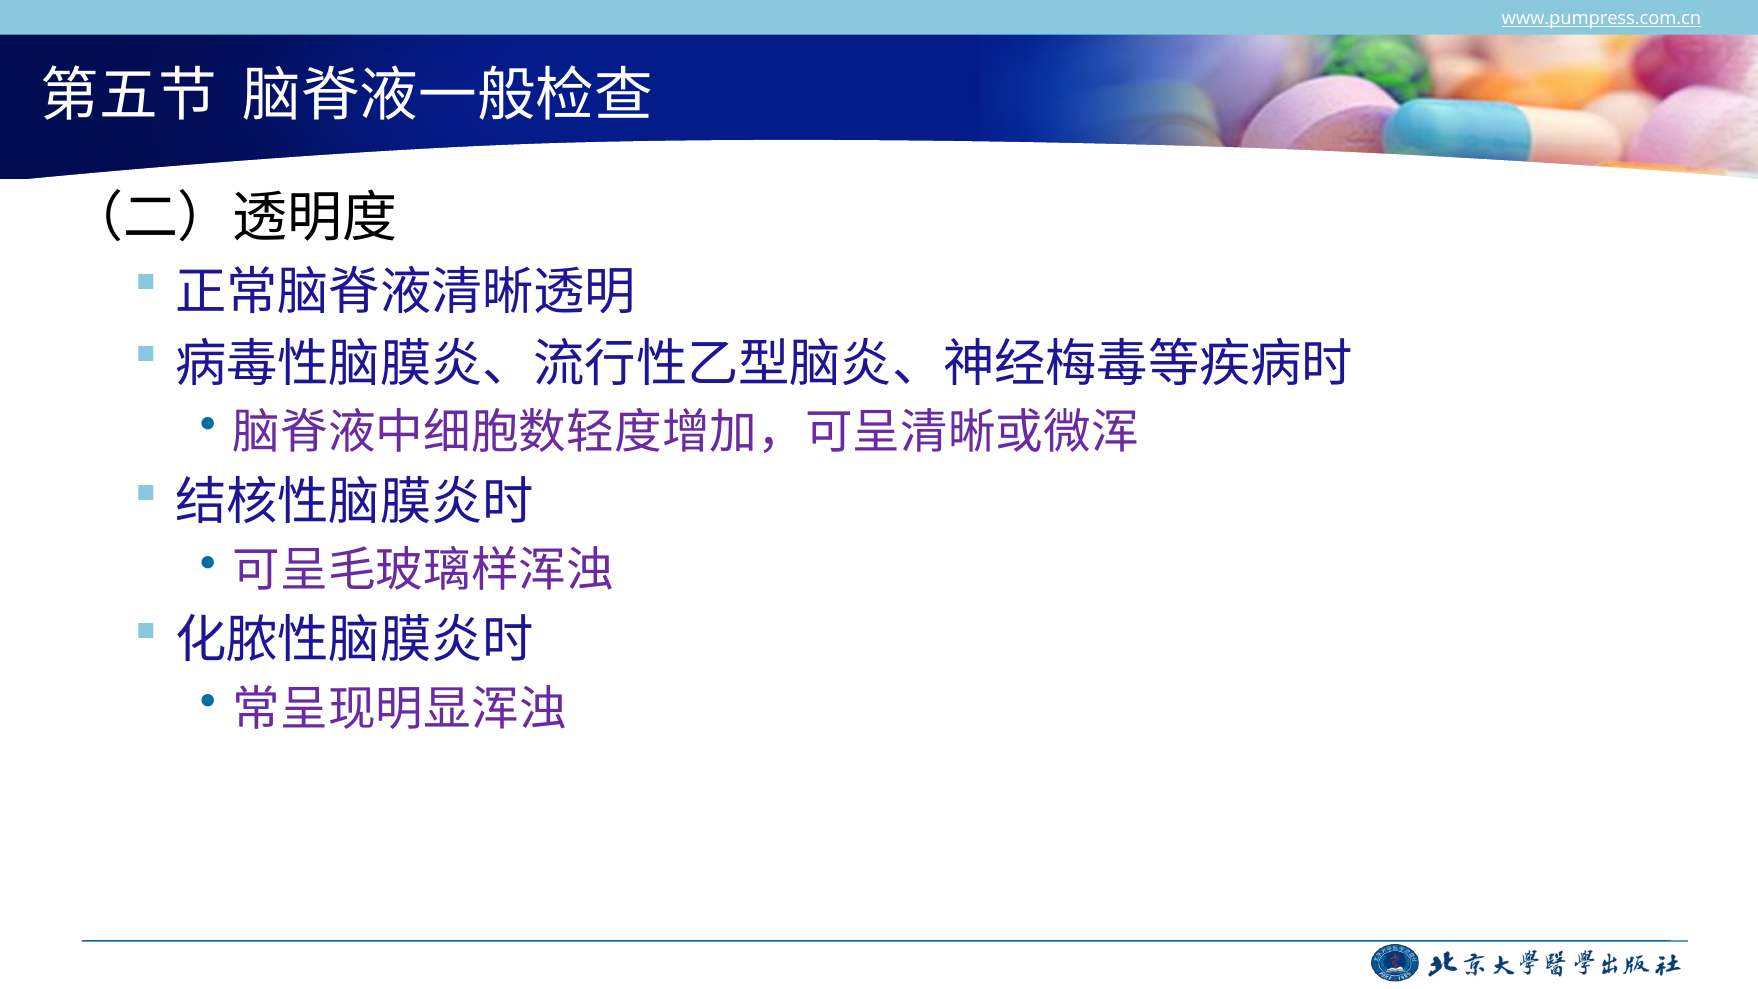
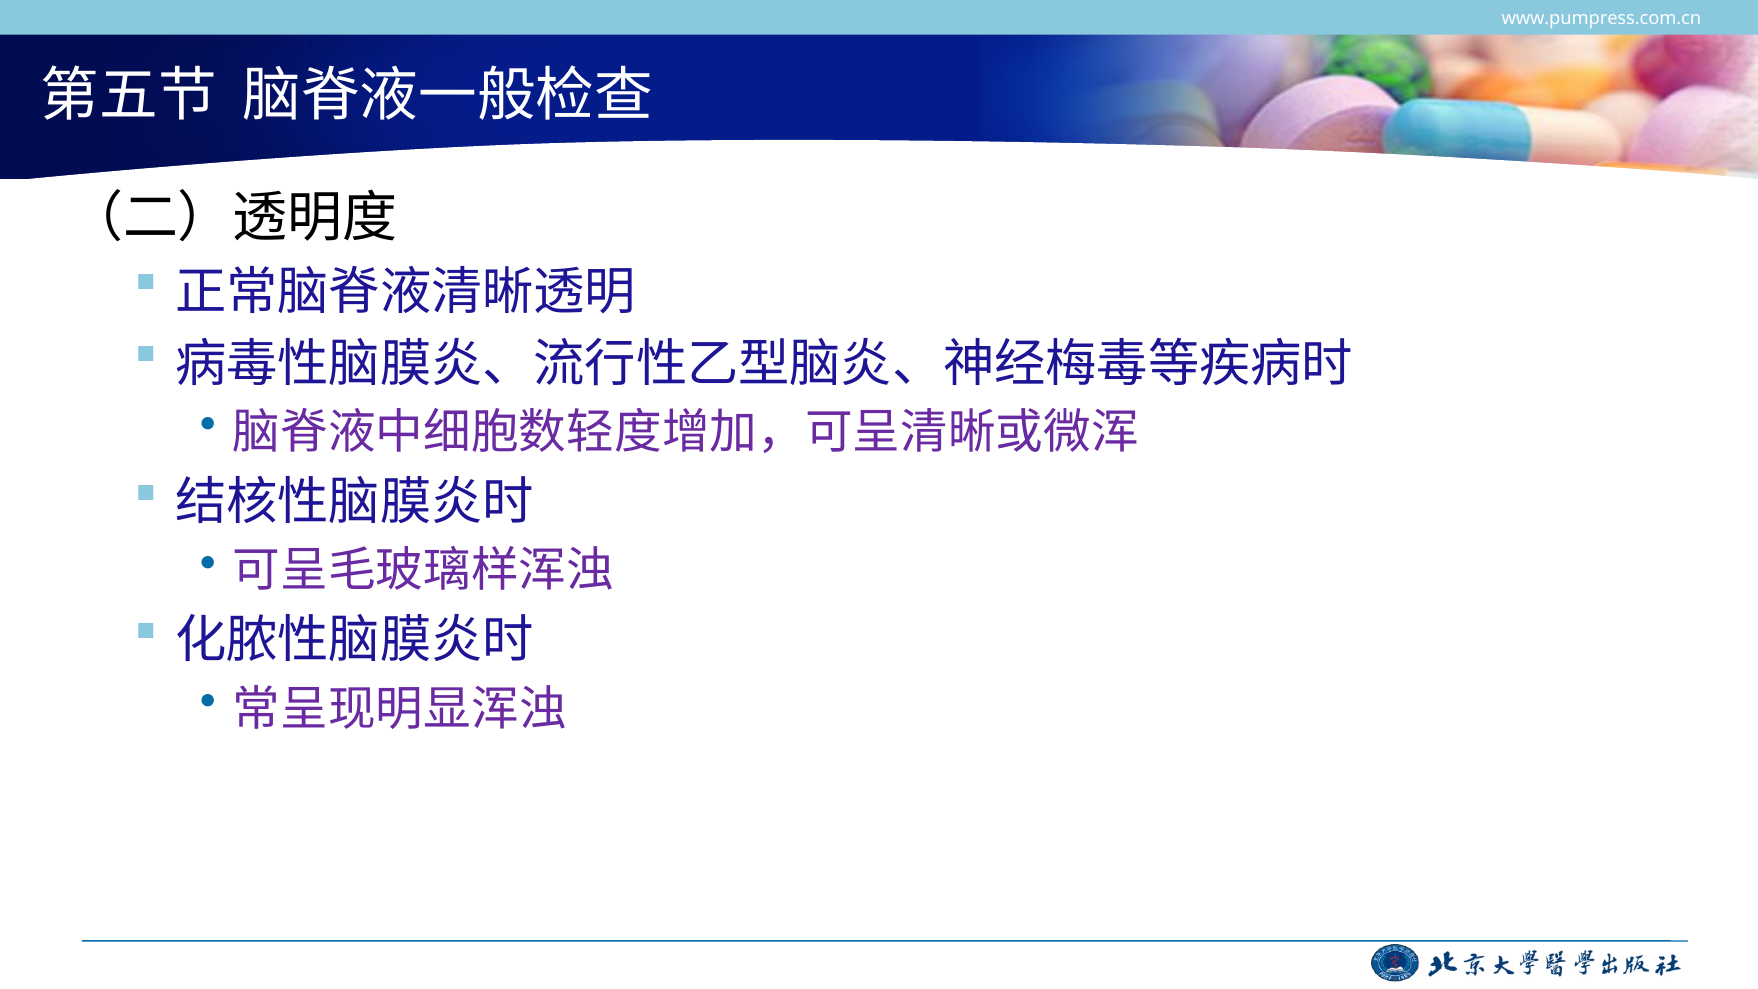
www.pumpress.com.cn underline: present -> none (1601, 19)
